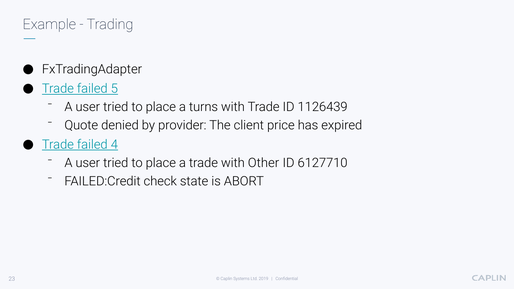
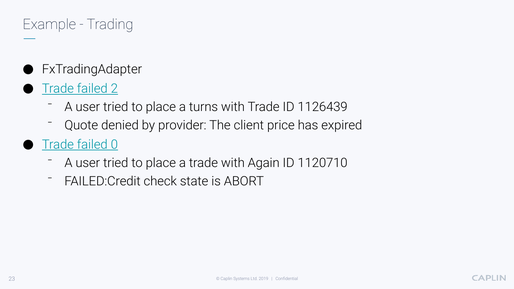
5: 5 -> 2 (114, 89)
4: 4 -> 0 (114, 145)
Other: Other -> Again (264, 163)
6127710: 6127710 -> 1120710 (323, 163)
